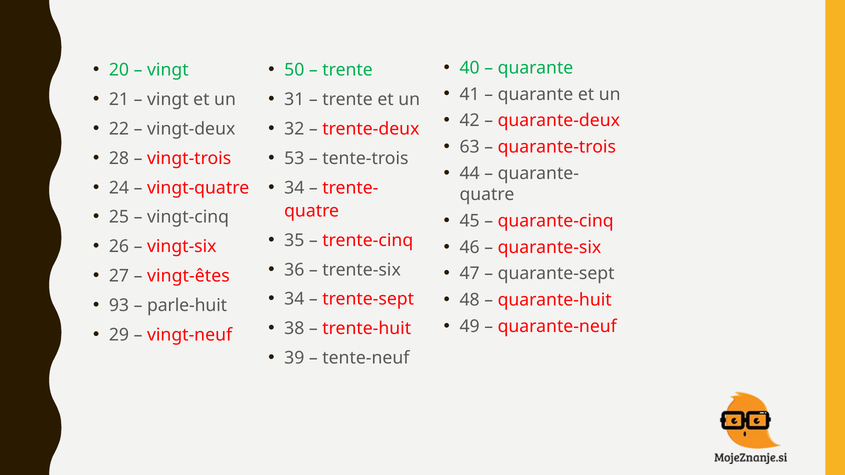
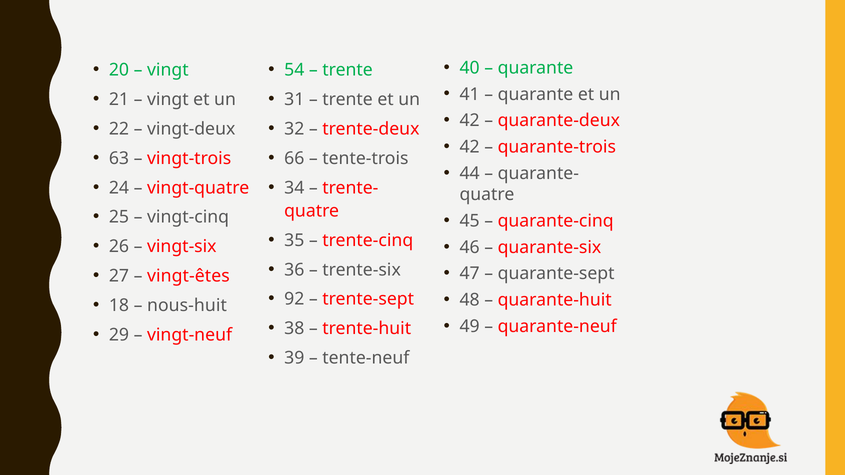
50: 50 -> 54 (294, 70)
63: 63 -> 42 (470, 147)
28: 28 -> 63 (119, 158)
53: 53 -> 66 (294, 158)
34: 34 -> 92 (294, 299)
93: 93 -> 18 (119, 305)
parle-huit: parle-huit -> nous-huit (187, 305)
